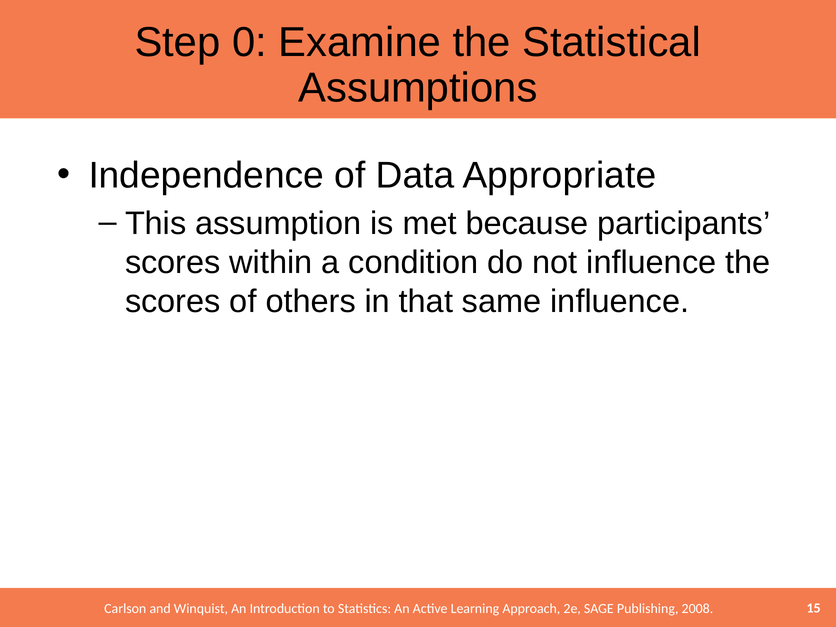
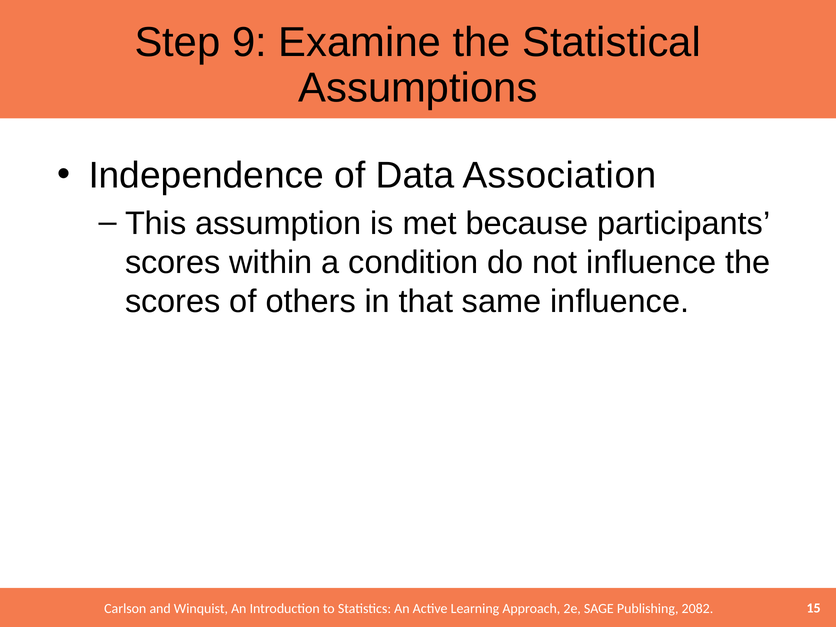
0: 0 -> 9 (249, 43)
Appropriate: Appropriate -> Association (559, 175)
2008: 2008 -> 2082 (697, 609)
